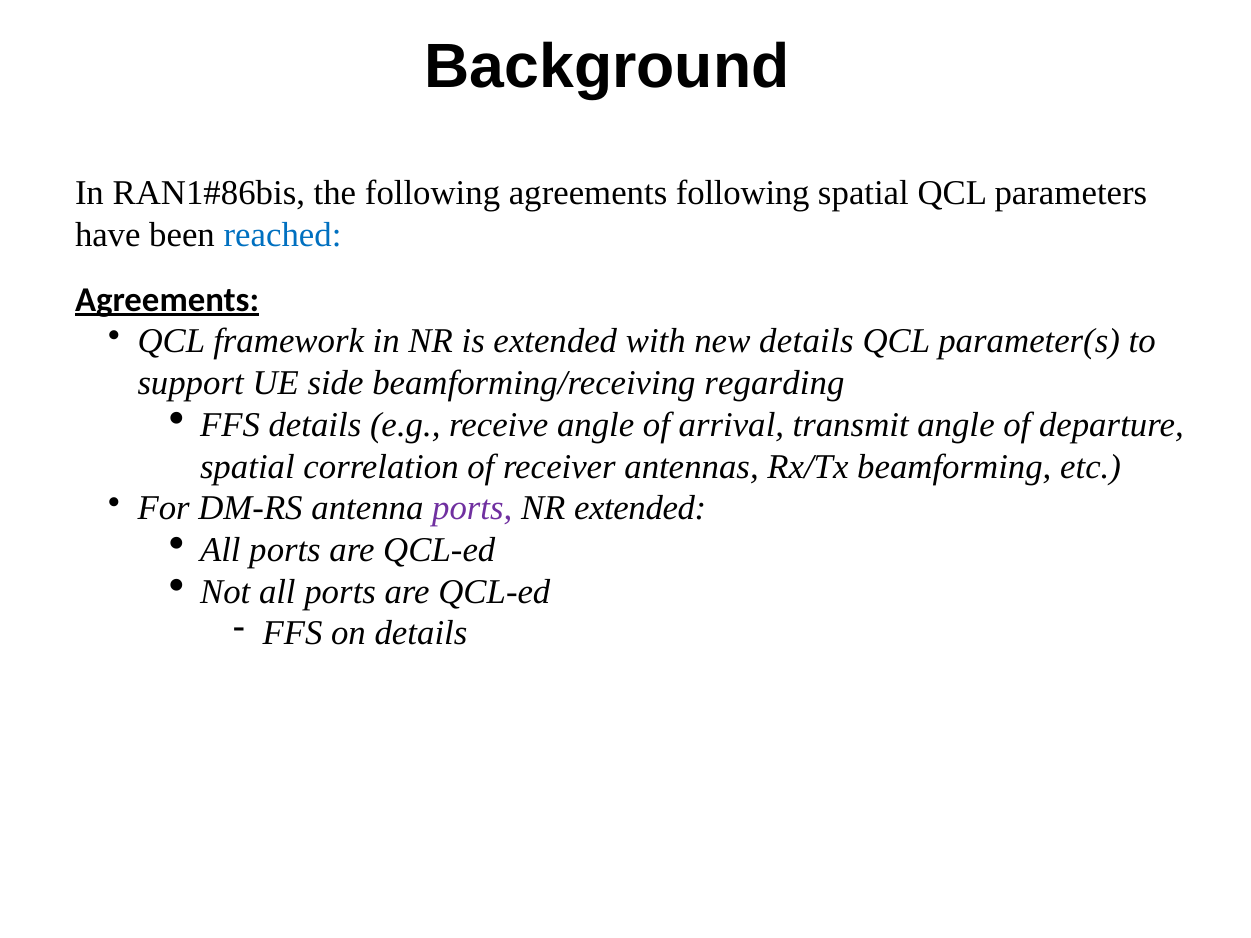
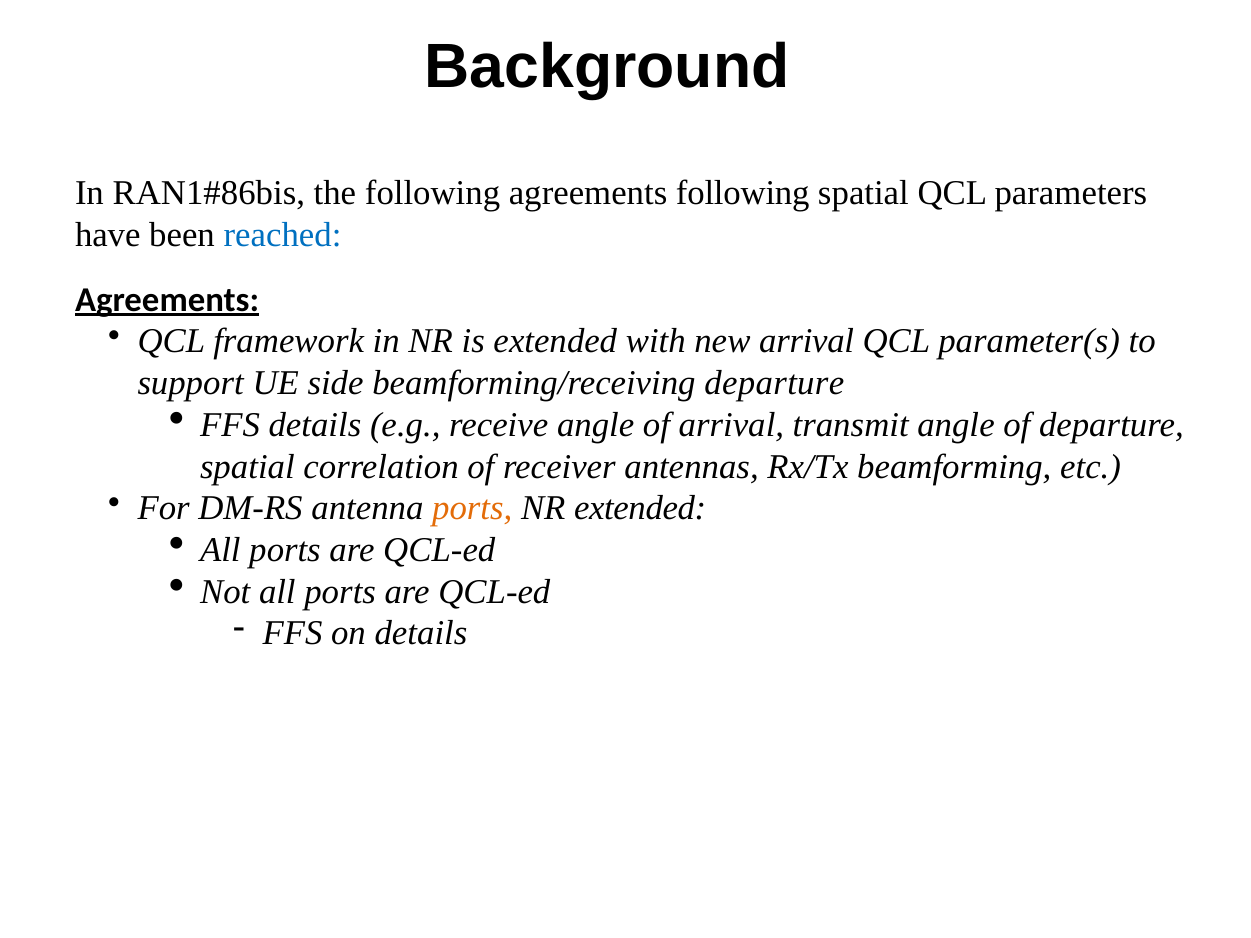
new details: details -> arrival (807, 342)
beamforming/receiving regarding: regarding -> departure (774, 383)
ports colour: purple -> orange (472, 508)
